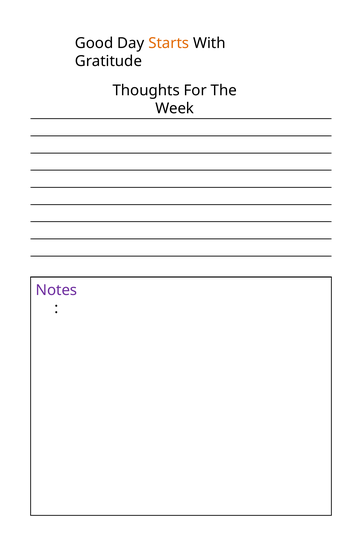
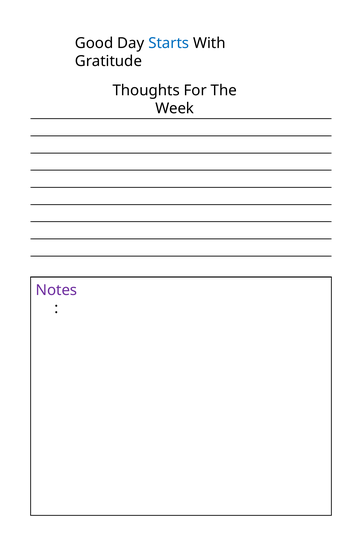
Starts colour: orange -> blue (169, 43)
